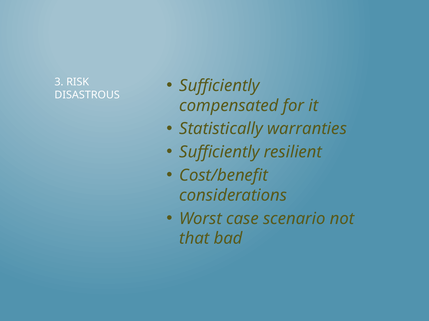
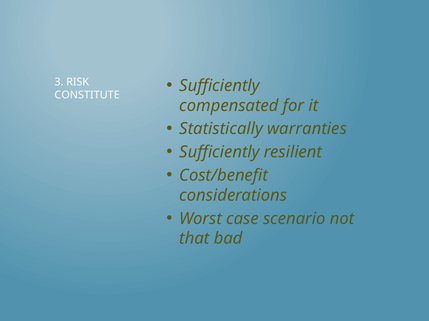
DISASTROUS: DISASTROUS -> CONSTITUTE (87, 95)
